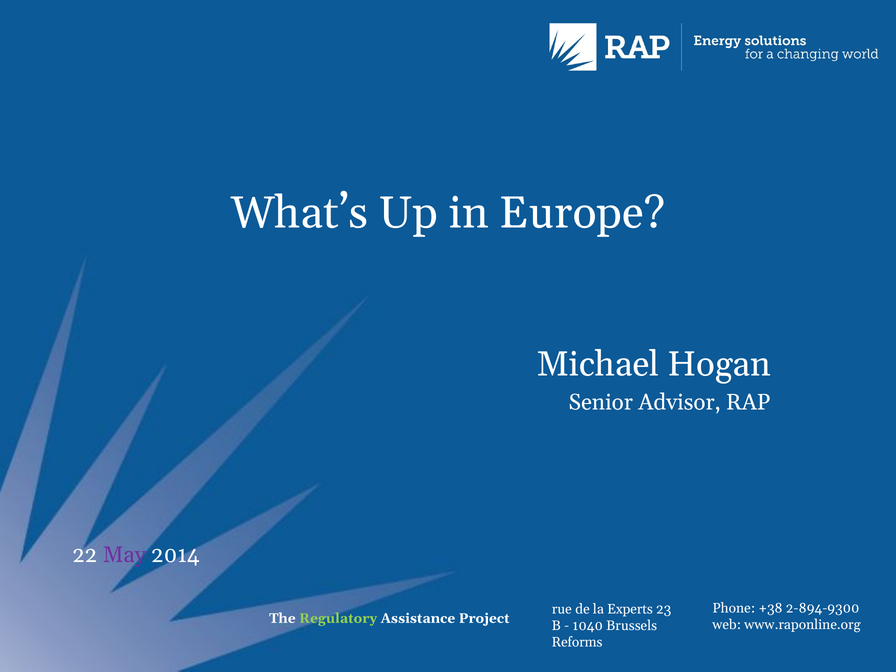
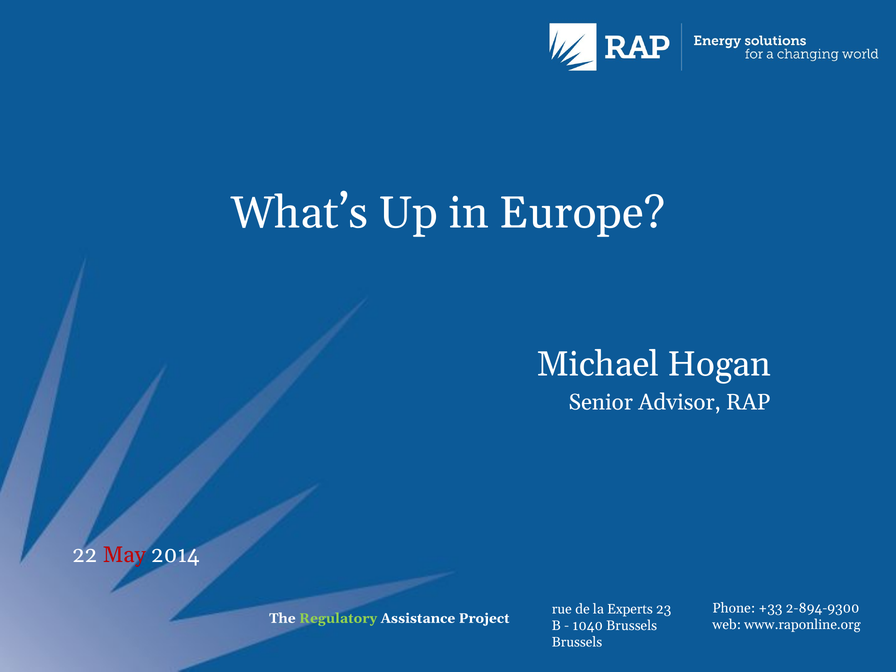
May colour: purple -> red (124, 555)
+38: +38 -> +33 (770, 608)
Reforms: Reforms -> Brussels (577, 642)
